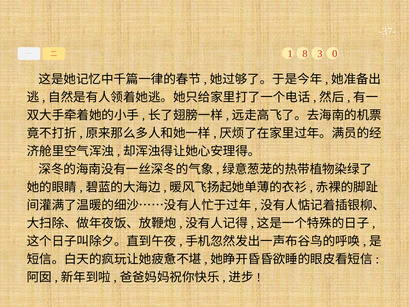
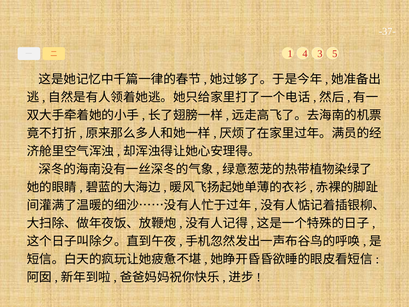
8: 8 -> 4 (305, 54)
0: 0 -> 5 (335, 54)
